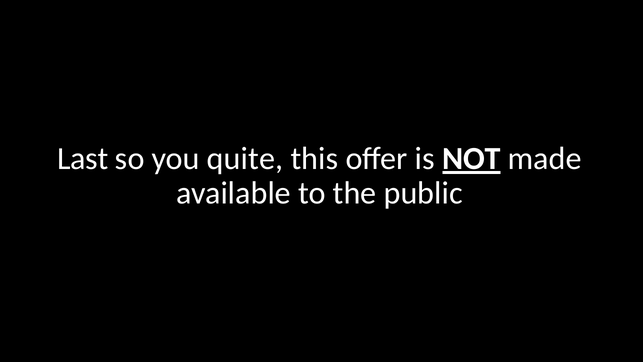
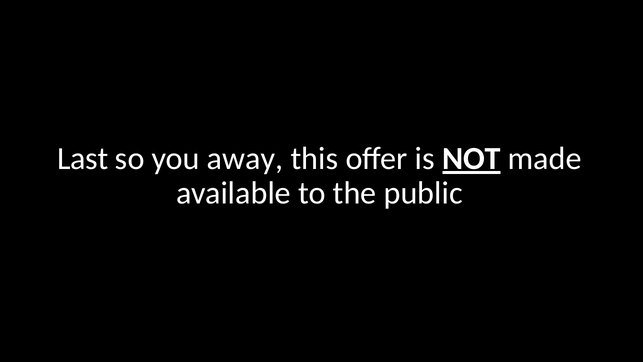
quite: quite -> away (245, 158)
